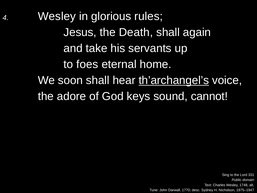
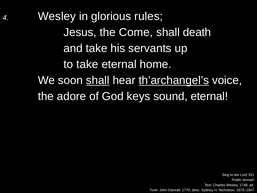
Death: Death -> Come (136, 32)
again: again -> death (197, 32)
to foes: foes -> take (87, 64)
shall underline: none -> present (98, 80)
sound cannot: cannot -> eternal (209, 96)
